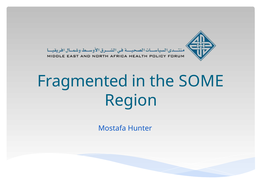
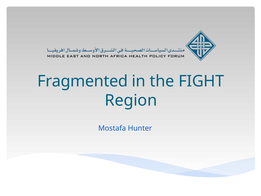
SOME: SOME -> FIGHT (201, 81)
